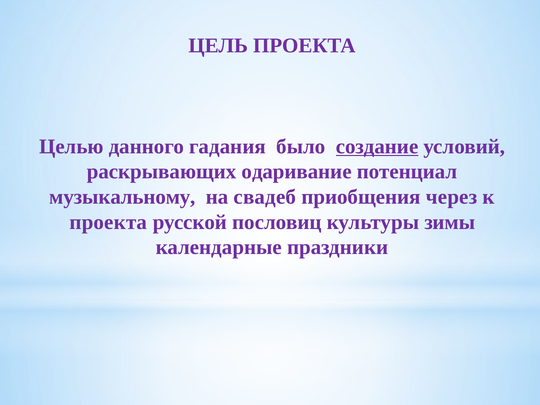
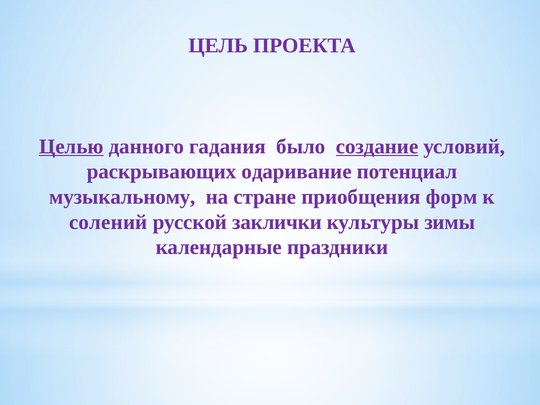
Целью underline: none -> present (71, 146)
свадеб: свадеб -> стране (265, 197)
через: через -> форм (452, 197)
проекта: проекта -> солений (108, 222)
пословиц: пословиц -> заклички (277, 222)
